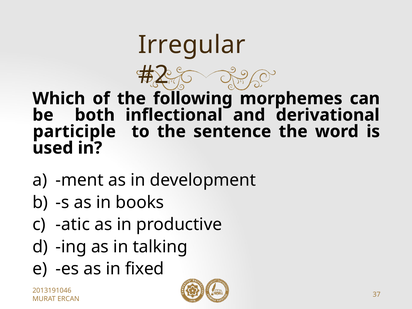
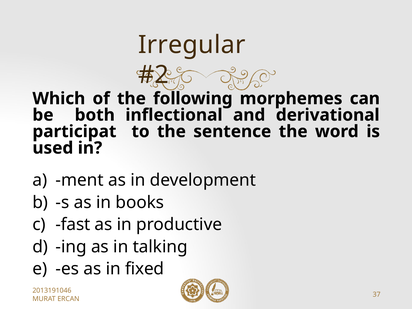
participle: participle -> participat (74, 131)
atic: atic -> fast (73, 225)
